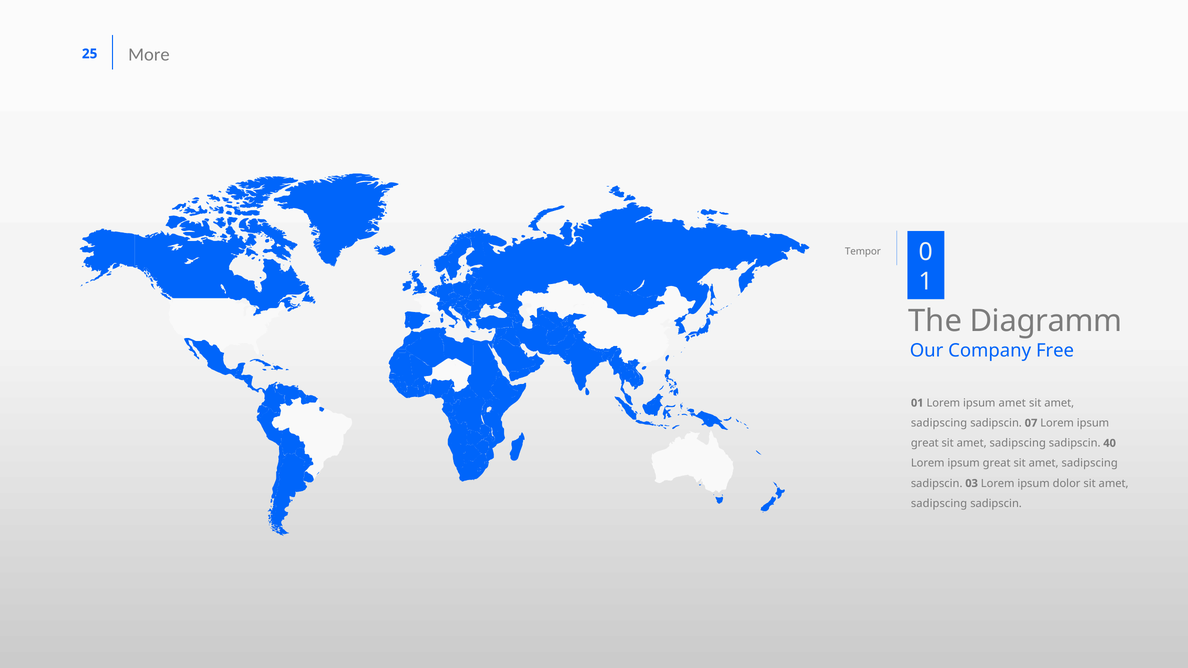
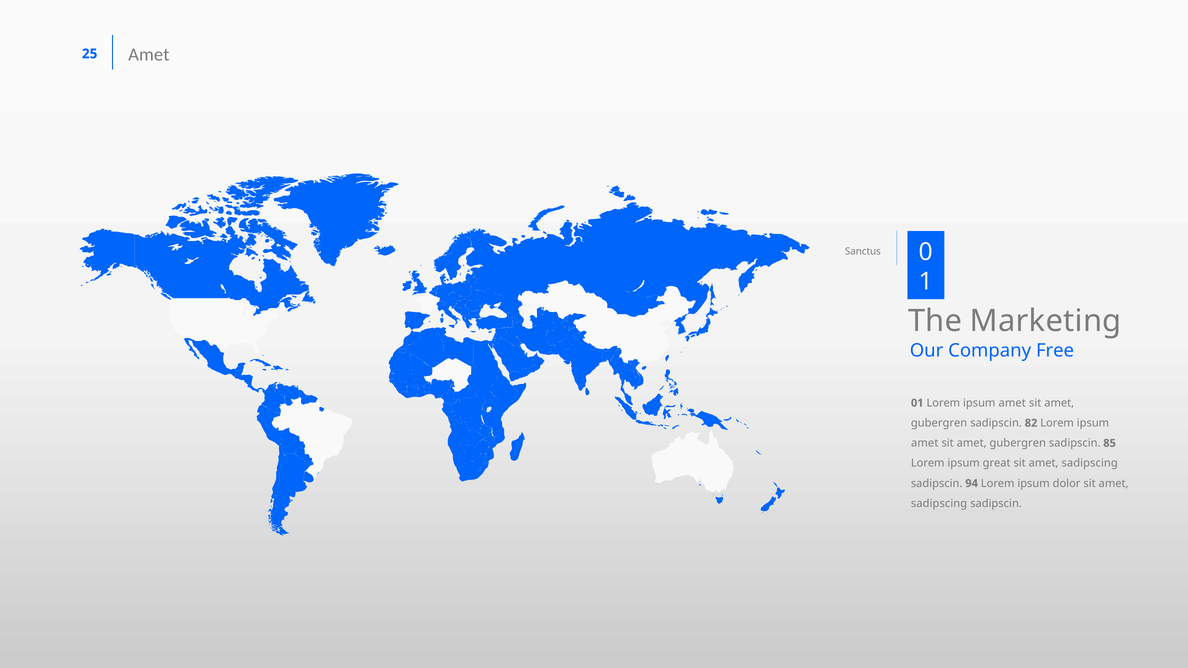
More: More -> Amet (149, 55)
Tempor: Tempor -> Sanctus (863, 251)
Diagramm: Diagramm -> Marketing (1046, 321)
sadipscing: sadipscing -> gubergren (939, 423)
07: 07 -> 82 (1031, 423)
great: great -> amet (925, 443)
sadipscing: sadipscing -> gubergren (1018, 443)
40: 40 -> 85 (1110, 443)
03: 03 -> 94 (972, 484)
